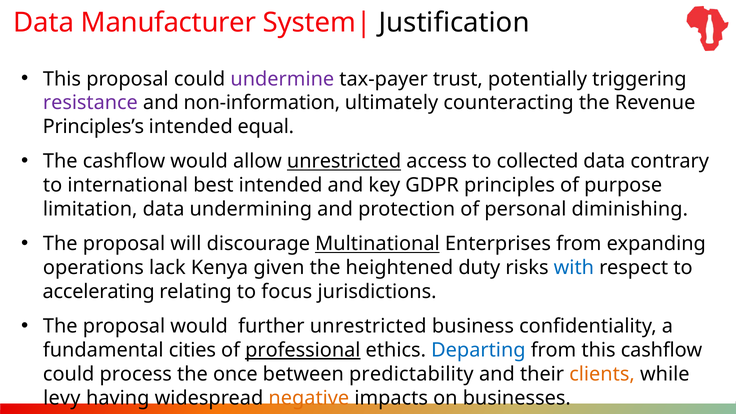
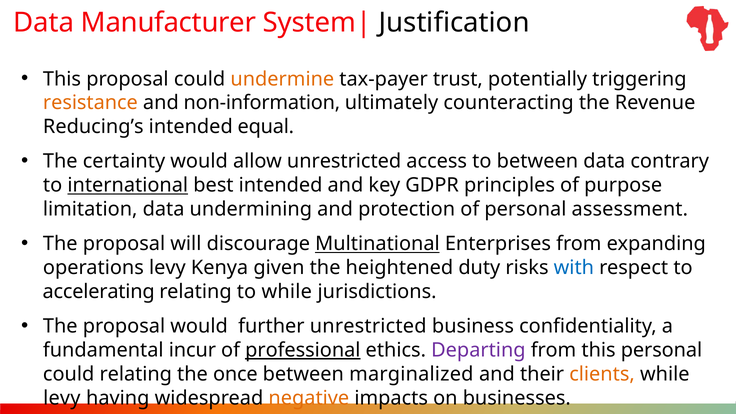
undermine colour: purple -> orange (282, 79)
resistance colour: purple -> orange (90, 103)
Principles’s: Principles’s -> Reducing’s (93, 127)
The cashflow: cashflow -> certainty (124, 161)
unrestricted underline: present -> none (344, 161)
to collected: collected -> between (537, 161)
international underline: none -> present (128, 185)
diminishing: diminishing -> assessment (630, 209)
operations lack: lack -> levy (167, 268)
to focus: focus -> while (287, 292)
cities: cities -> incur (192, 350)
Departing colour: blue -> purple (478, 350)
this cashflow: cashflow -> personal (661, 350)
could process: process -> relating (136, 374)
predictability: predictability -> marginalized (411, 374)
